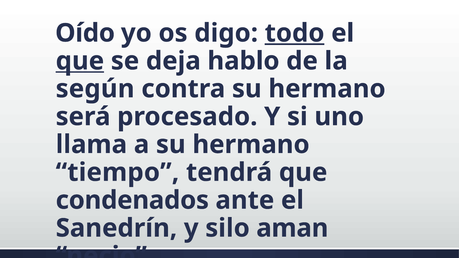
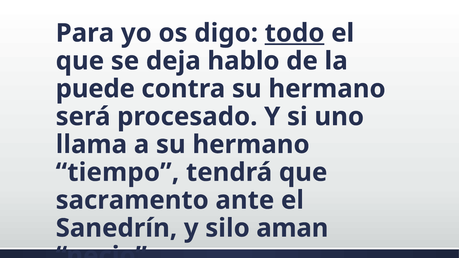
Oído: Oído -> Para (85, 33)
que underline: present -> none (80, 61)
según: según -> puede (95, 89)
condenados: condenados -> sacramento (132, 200)
